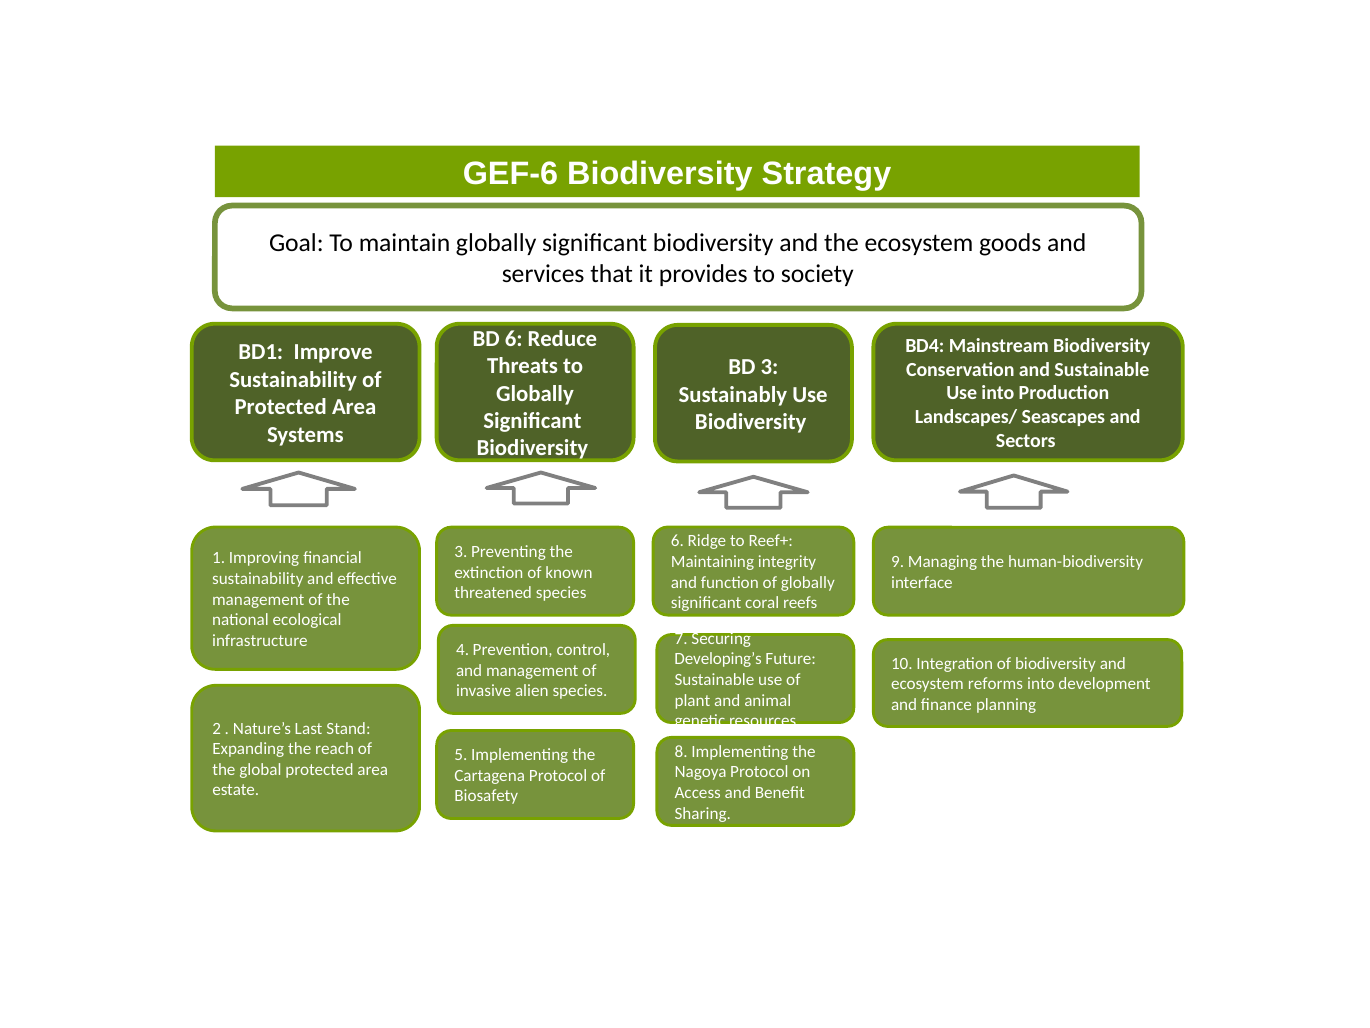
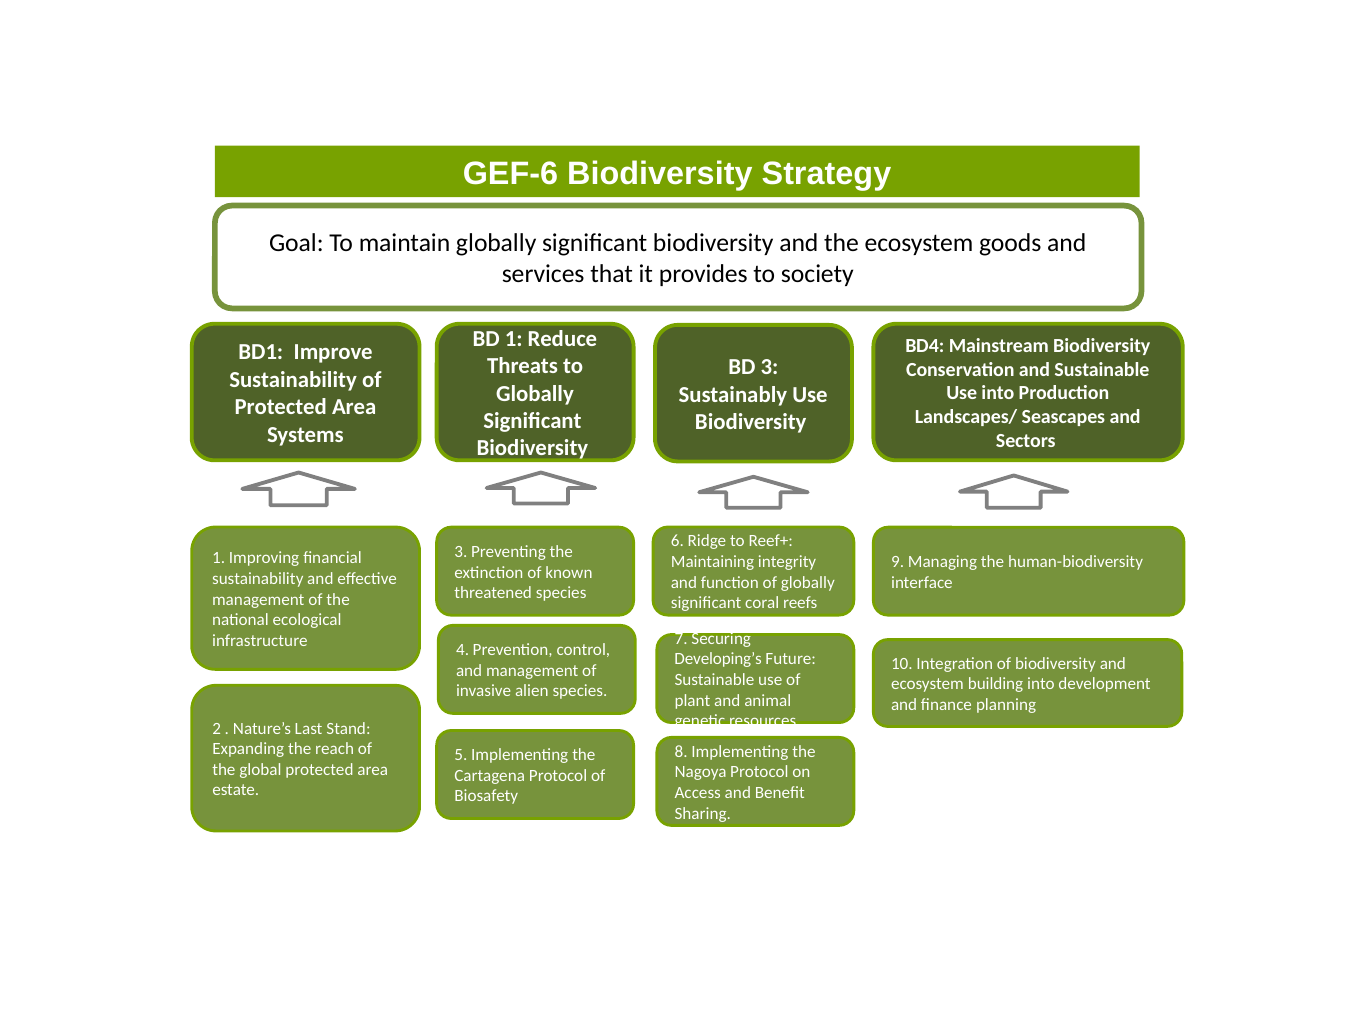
BD 6: 6 -> 1 (514, 339)
reforms: reforms -> building (996, 684)
